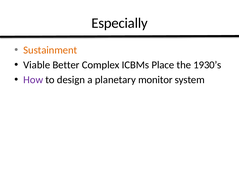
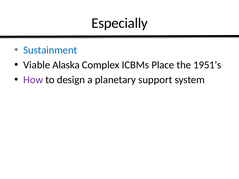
Sustainment colour: orange -> blue (50, 50)
Better: Better -> Alaska (66, 65)
1930’s: 1930’s -> 1951’s (207, 65)
monitor: monitor -> support (155, 80)
